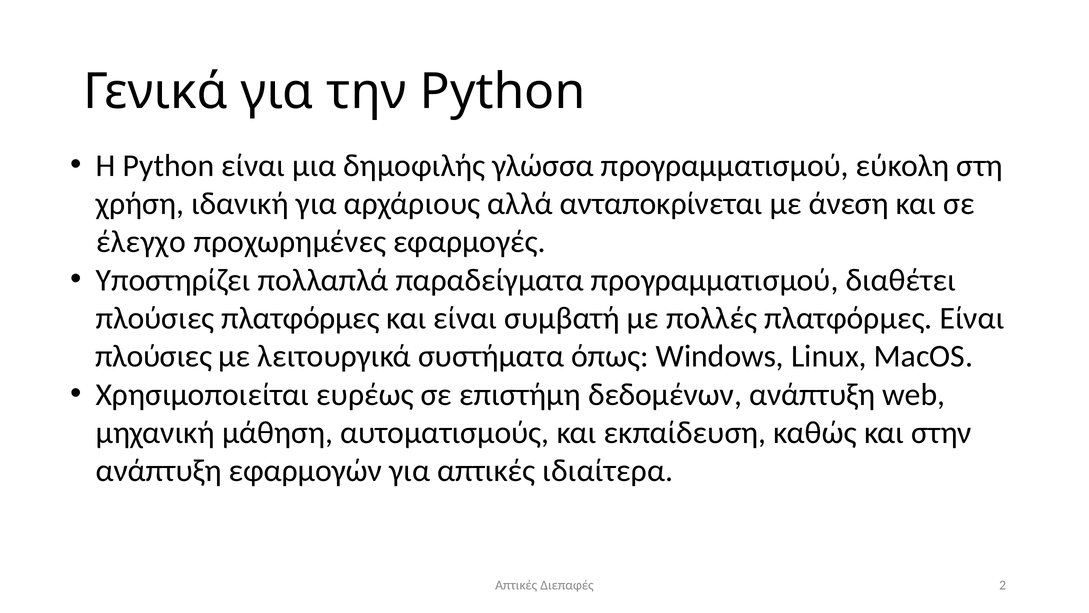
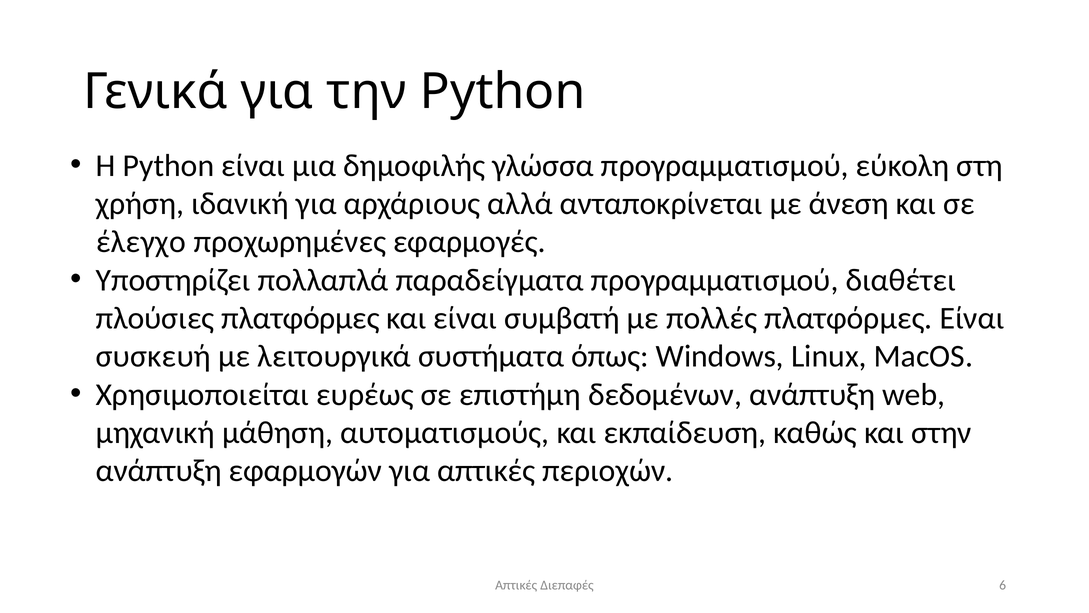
πλούσιες: πλούσιες -> συσκευή (153, 356)
ιδιαίτερα: ιδιαίτερα -> περιοχών (608, 471)
2: 2 -> 6 (1003, 585)
